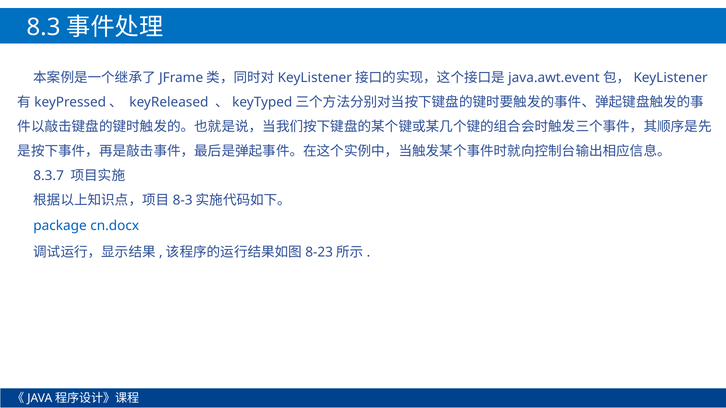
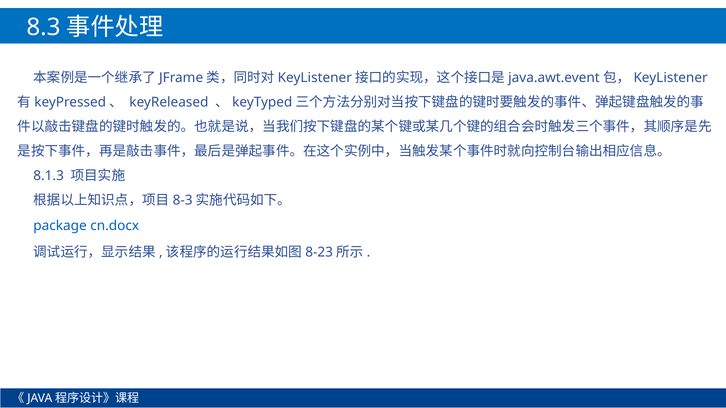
8.3.7: 8.3.7 -> 8.1.3 (49, 176)
